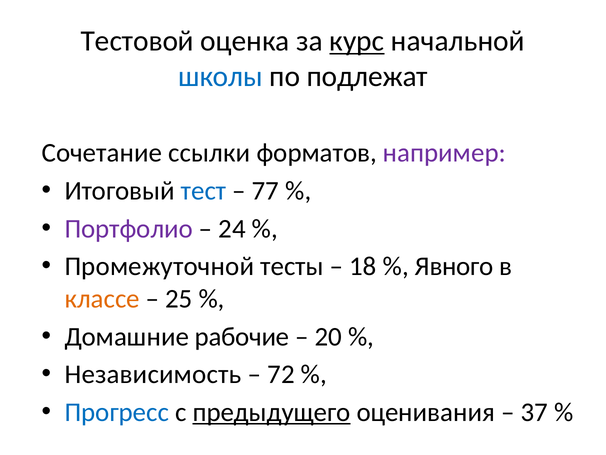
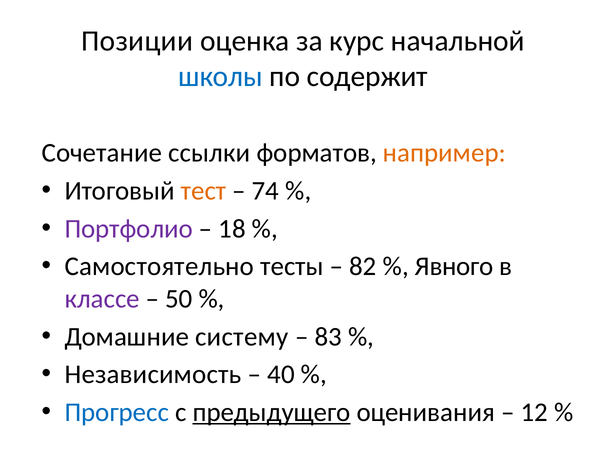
Тестовой: Тестовой -> Позиции (137, 41)
курс underline: present -> none (357, 41)
подлежат: подлежат -> содержит (367, 76)
например colour: purple -> orange (444, 153)
тест colour: blue -> orange (204, 191)
77: 77 -> 74 (265, 191)
24: 24 -> 18 (232, 228)
Промежуточной: Промежуточной -> Самостоятельно (159, 266)
18: 18 -> 82 (363, 266)
классе colour: orange -> purple (102, 299)
25: 25 -> 50 (179, 299)
рабочие: рабочие -> систему (242, 336)
20: 20 -> 83 (328, 336)
72: 72 -> 40 (281, 374)
37: 37 -> 12 (534, 412)
